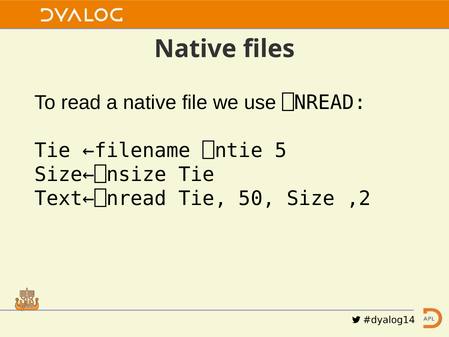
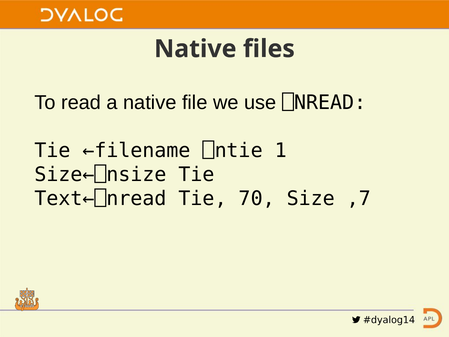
5: 5 -> 1 (281, 151)
50: 50 -> 70 (257, 198)
,2: ,2 -> ,7 (359, 198)
